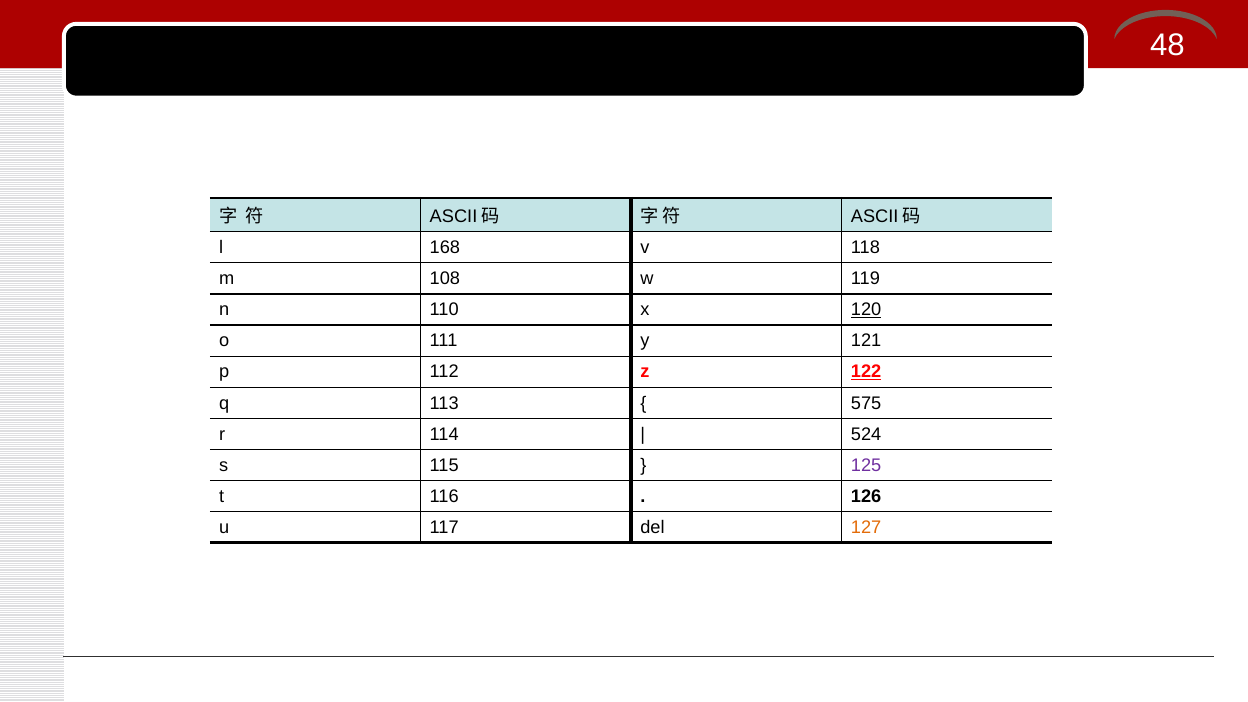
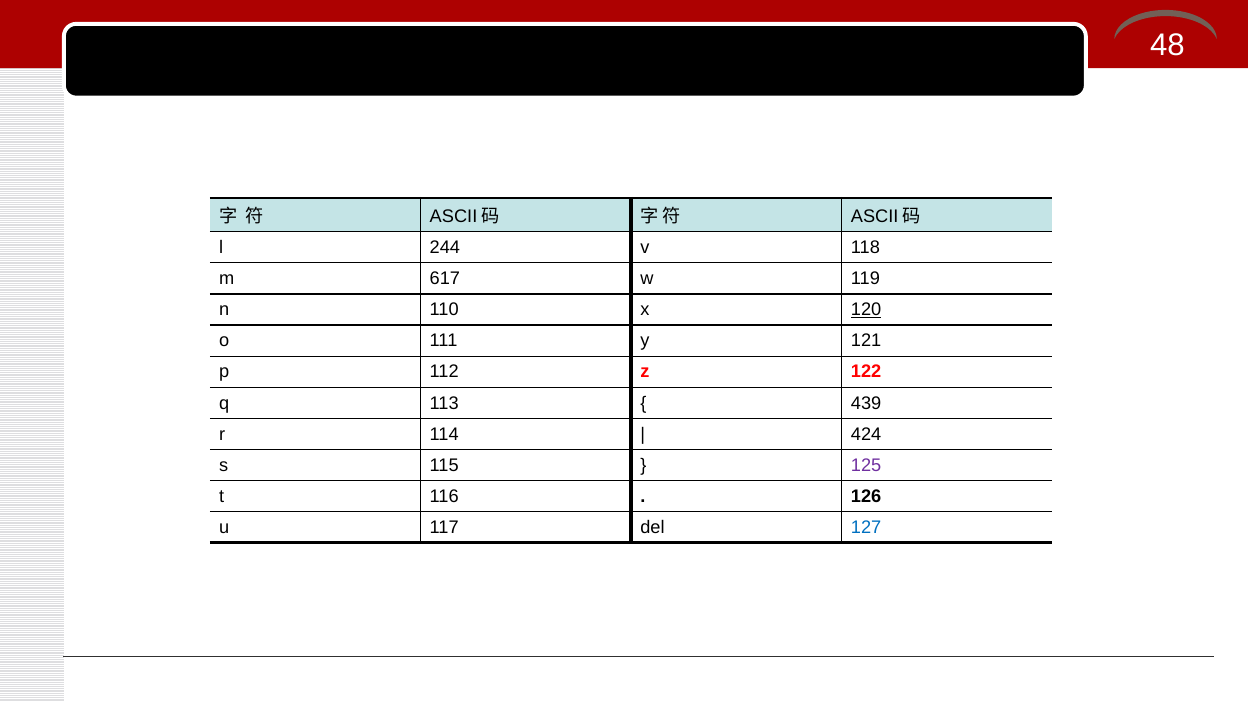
168: 168 -> 244 (445, 248)
108: 108 -> 617 (445, 279)
122 underline: present -> none (866, 372)
575: 575 -> 439 (866, 403)
524: 524 -> 424 (866, 434)
127 colour: orange -> blue (866, 527)
